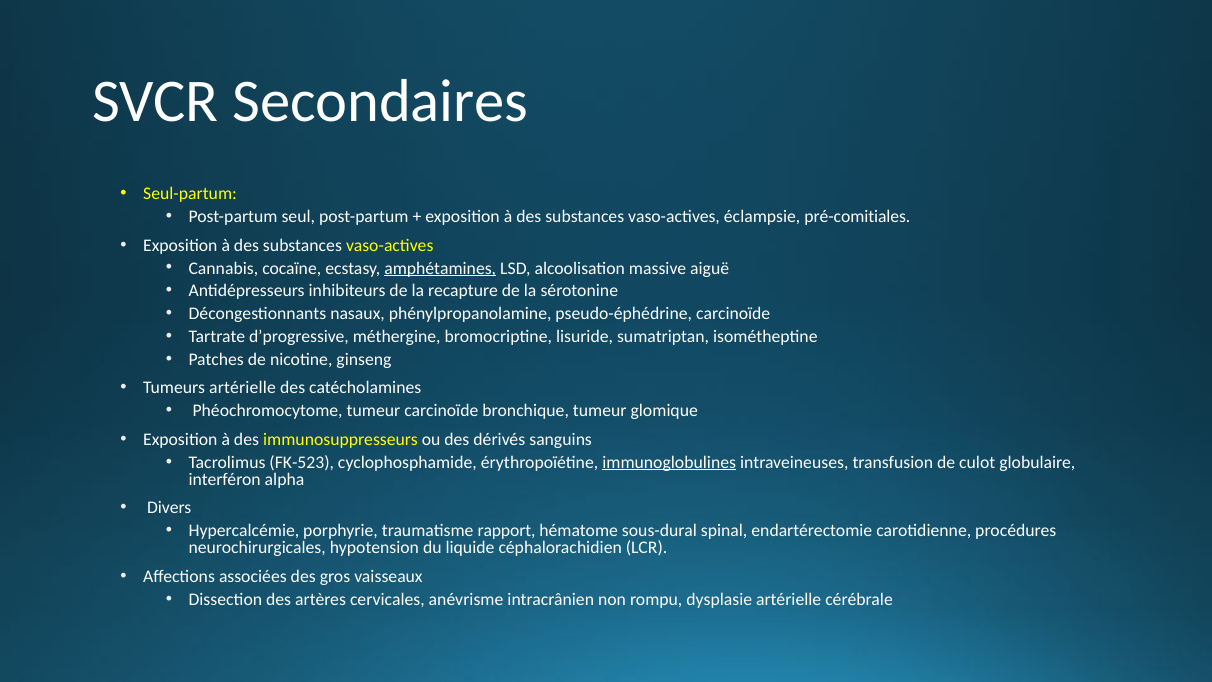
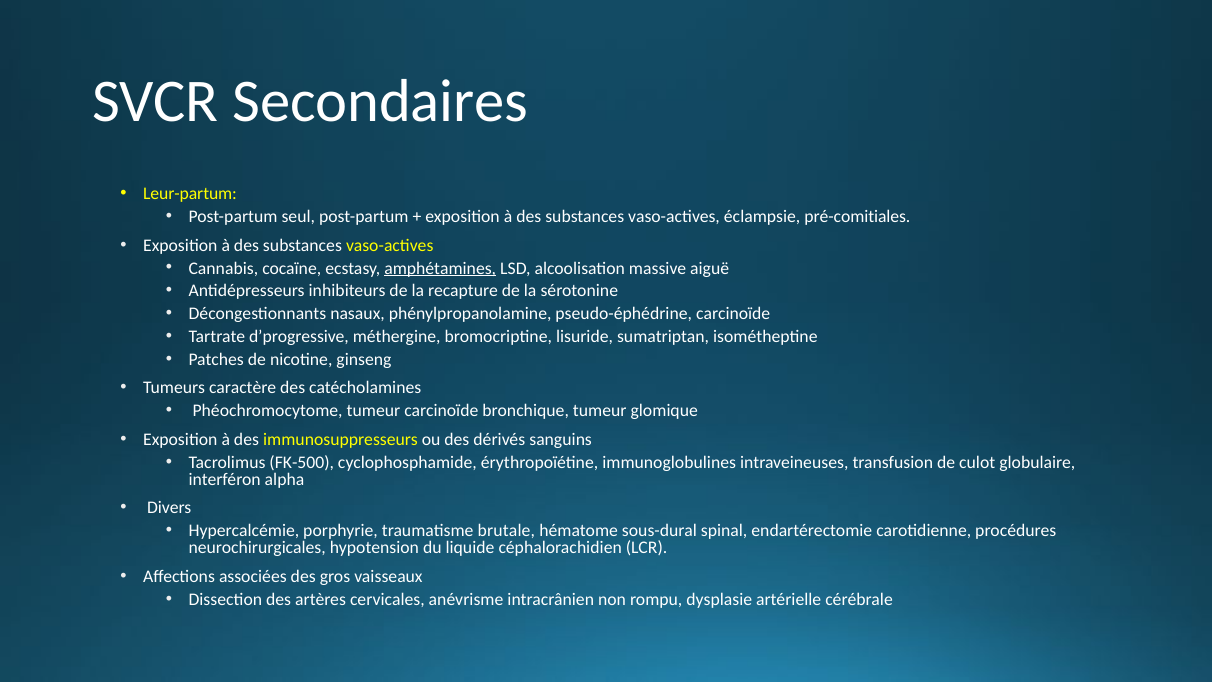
Seul-partum: Seul-partum -> Leur-partum (190, 194)
Tumeurs artérielle: artérielle -> caractère (243, 388)
FK-523: FK-523 -> FK-500 (302, 462)
immunoglobulines underline: present -> none (669, 462)
rapport: rapport -> brutale (506, 531)
